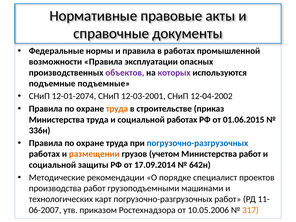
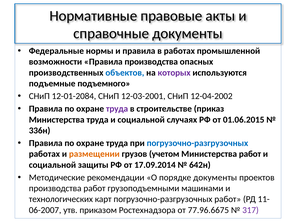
Правила эксплуатации: эксплуатации -> производства (151, 62)
объектов colour: purple -> blue (125, 73)
подъемные подъемные: подъемные -> подъемного (104, 83)
12-01-2074: 12-01-2074 -> 12-01-2084 (74, 96)
труда colour: orange -> purple (117, 109)
социальной работах: работах -> случаях (182, 120)
порядке специалист: специалист -> документы (215, 178)
10.05.2006: 10.05.2006 -> 77.96.6675 (208, 210)
317 colour: orange -> purple (250, 210)
